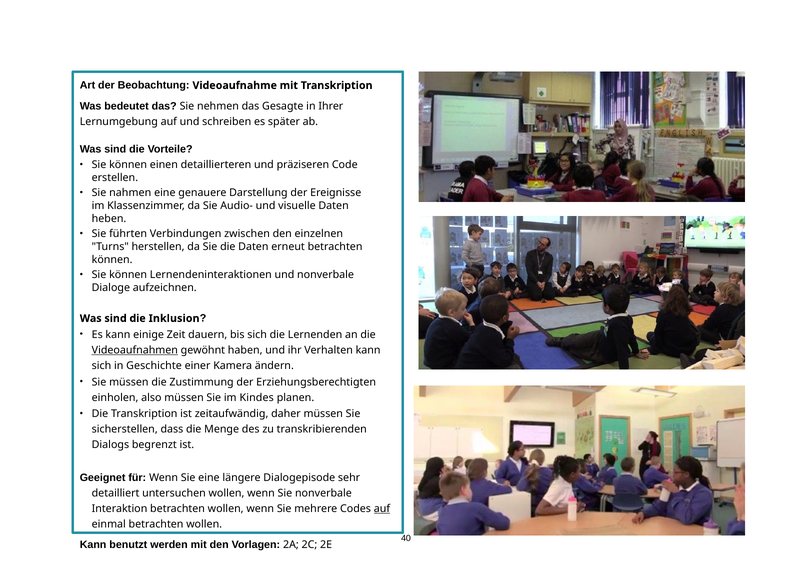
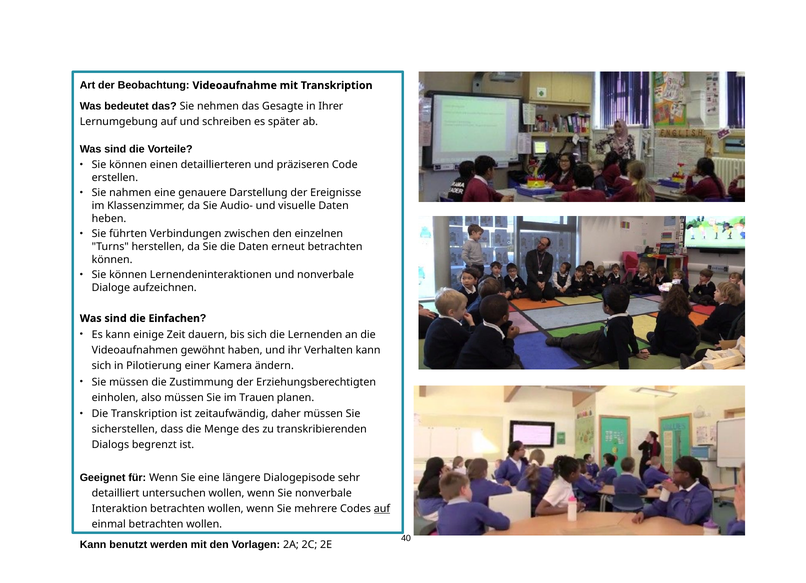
Inklusion: Inklusion -> Einfachen (174, 318)
Videoaufnahmen underline: present -> none (135, 350)
Geschichte: Geschichte -> Pilotierung (154, 365)
Kindes: Kindes -> Trauen (257, 397)
